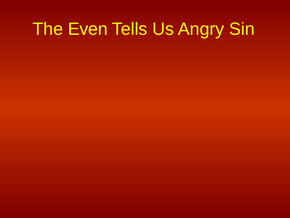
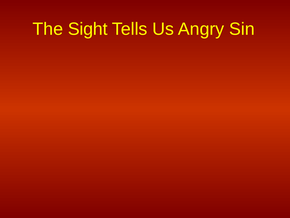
Even: Even -> Sight (88, 29)
